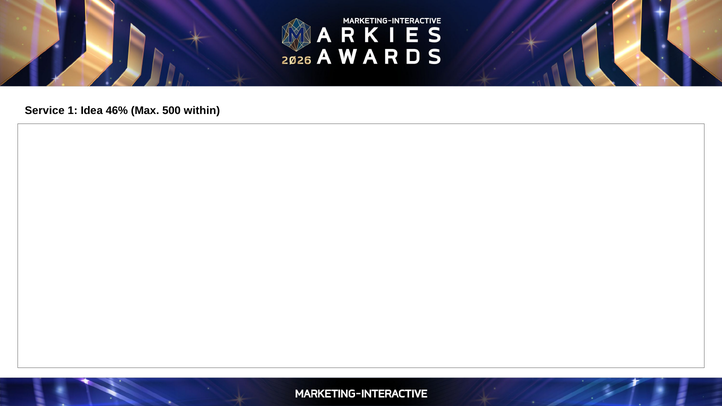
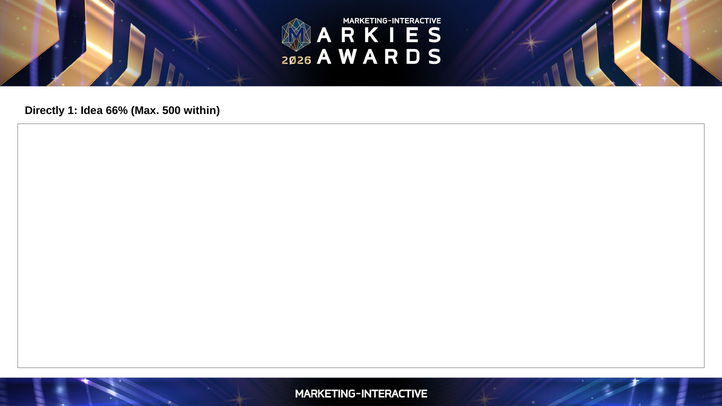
Service: Service -> Directly (45, 111)
46%: 46% -> 66% (117, 111)
